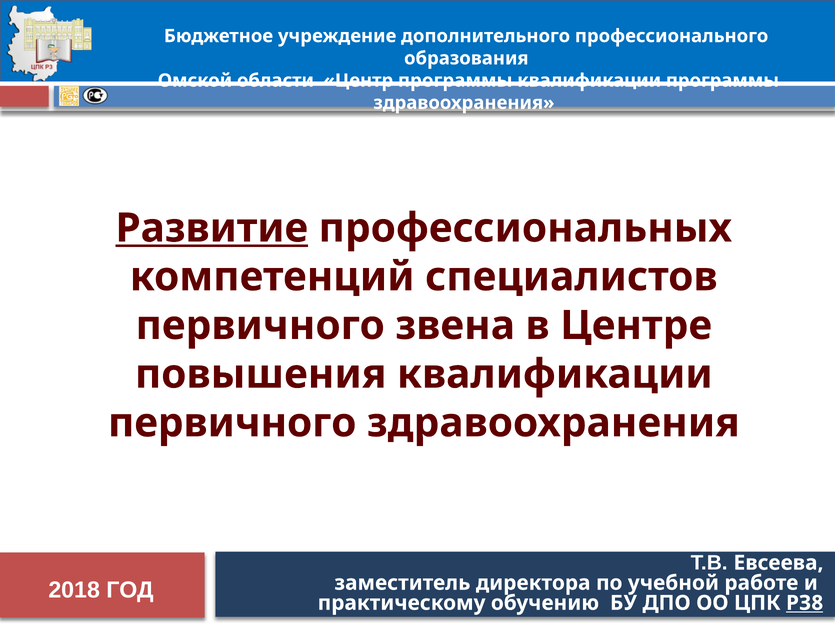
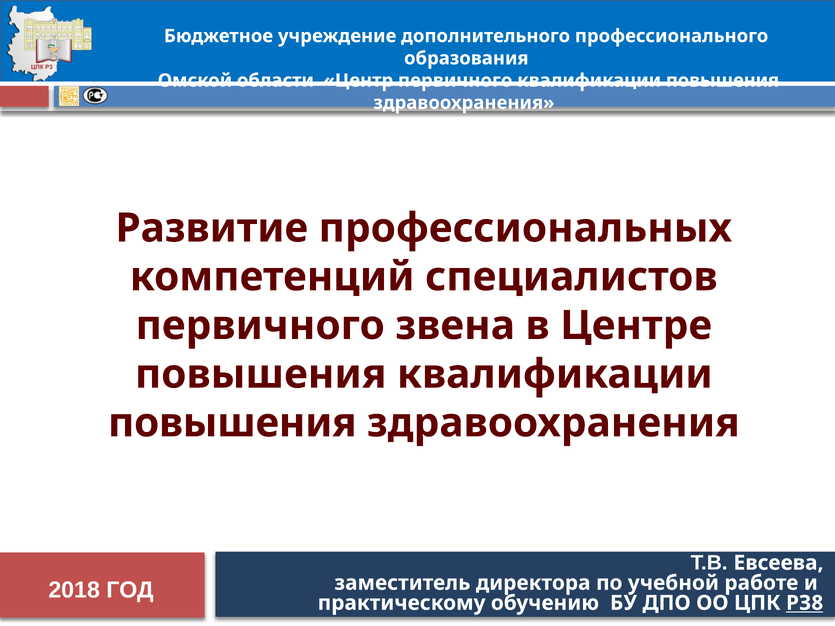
Центр программы: программы -> первичного (455, 81)
программы: программы -> повышения (722, 81)
Развитие underline: present -> none (212, 228)
первичного: первичного -> повышения (232, 423)
